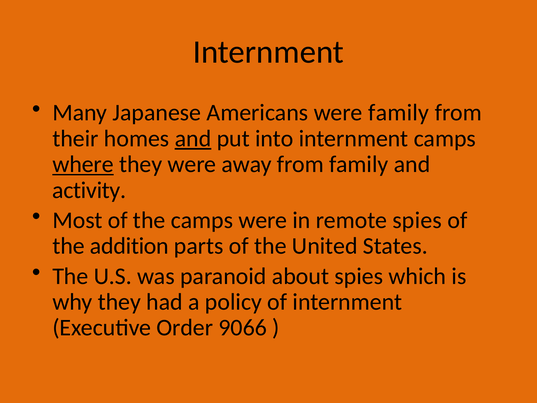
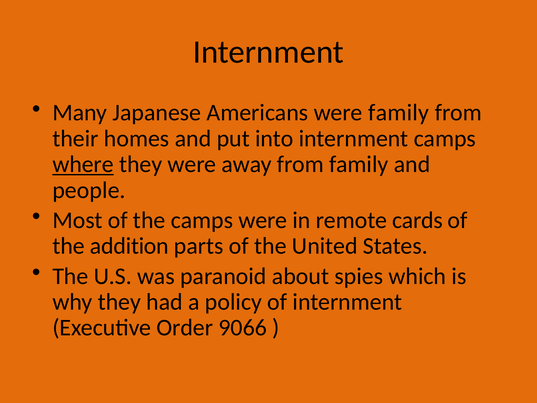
and underline: present -> none (193, 138)
activity: activity -> people (89, 190)
remote spies: spies -> cards (417, 220)
